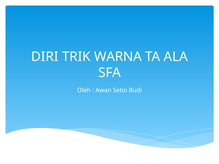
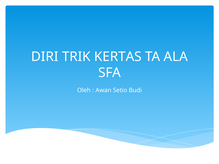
WARNA: WARNA -> KERTAS (118, 57)
